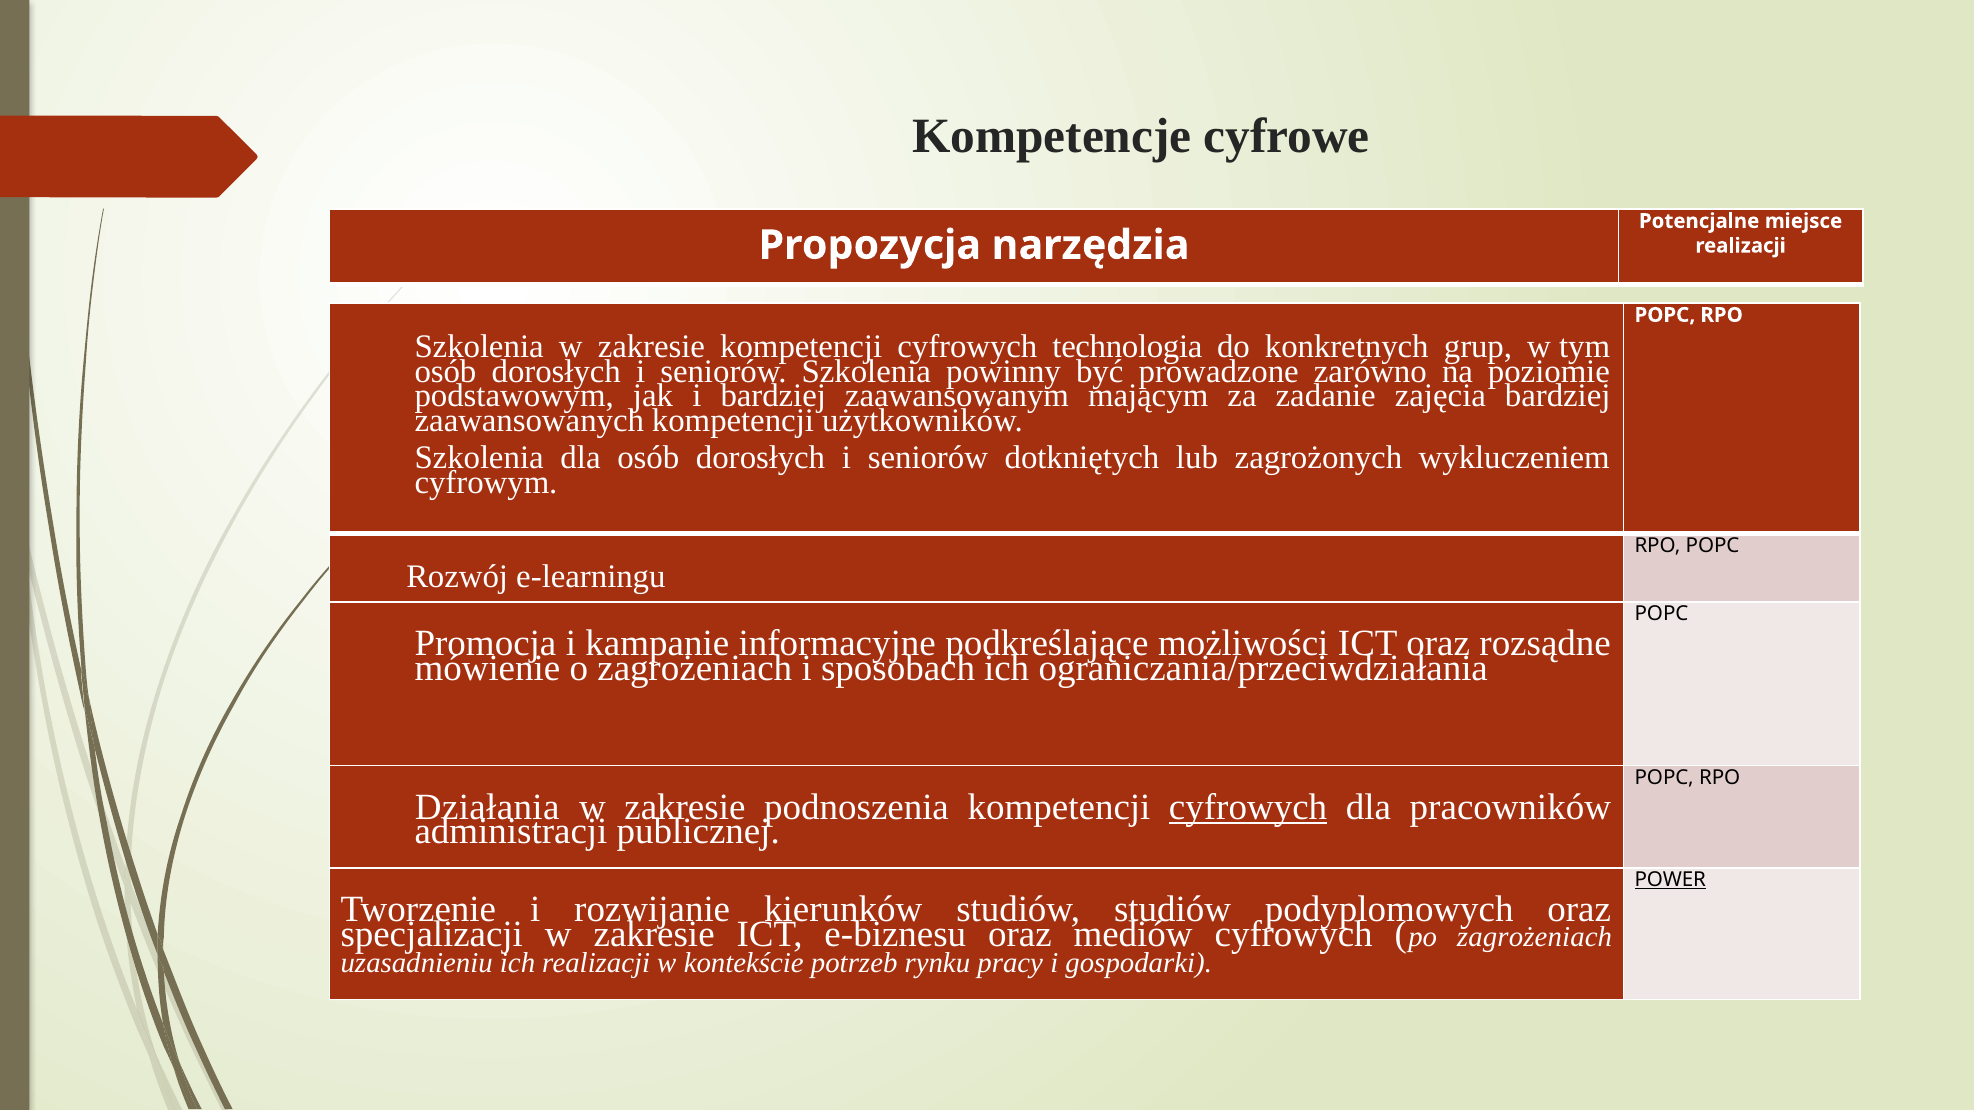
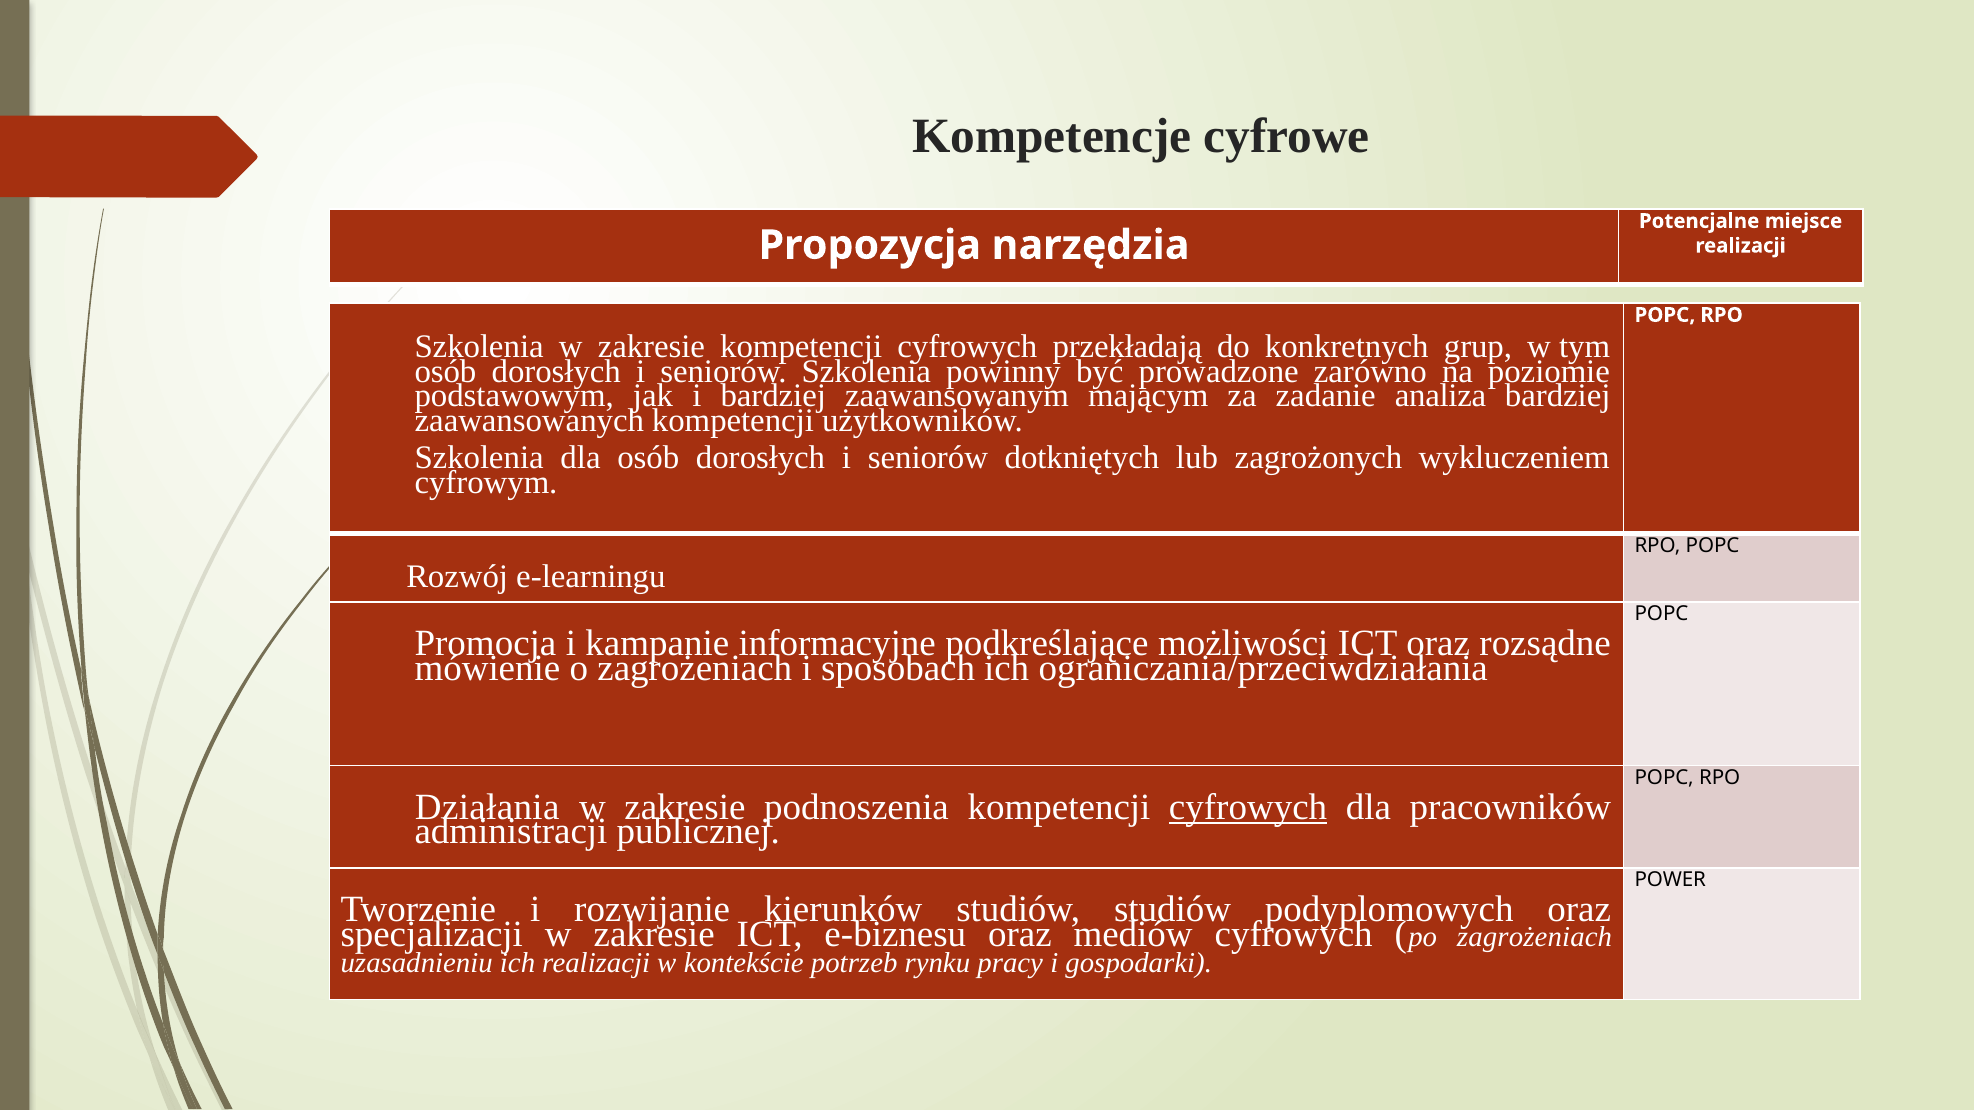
technologia: technologia -> przekładają (1127, 347)
zajęcia: zajęcia -> analiza (1441, 396)
POWER underline: present -> none (1670, 880)
